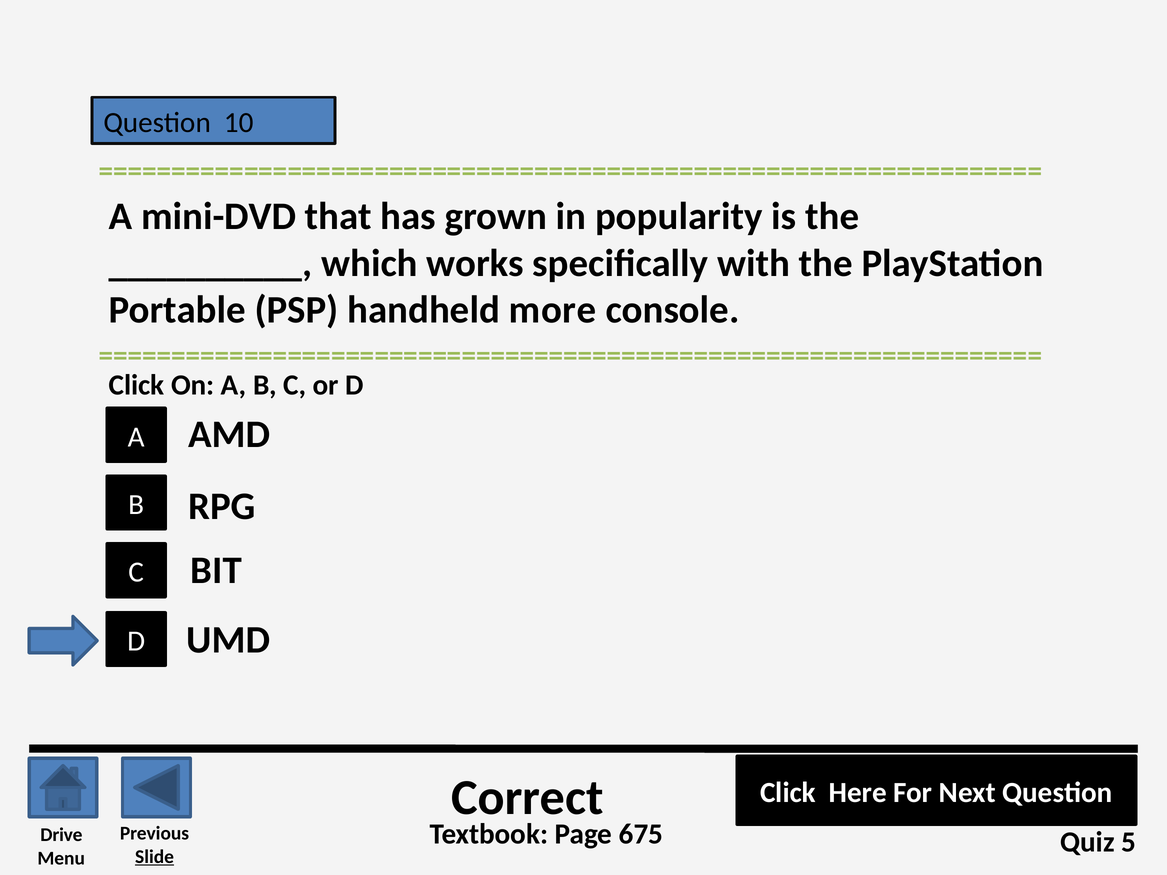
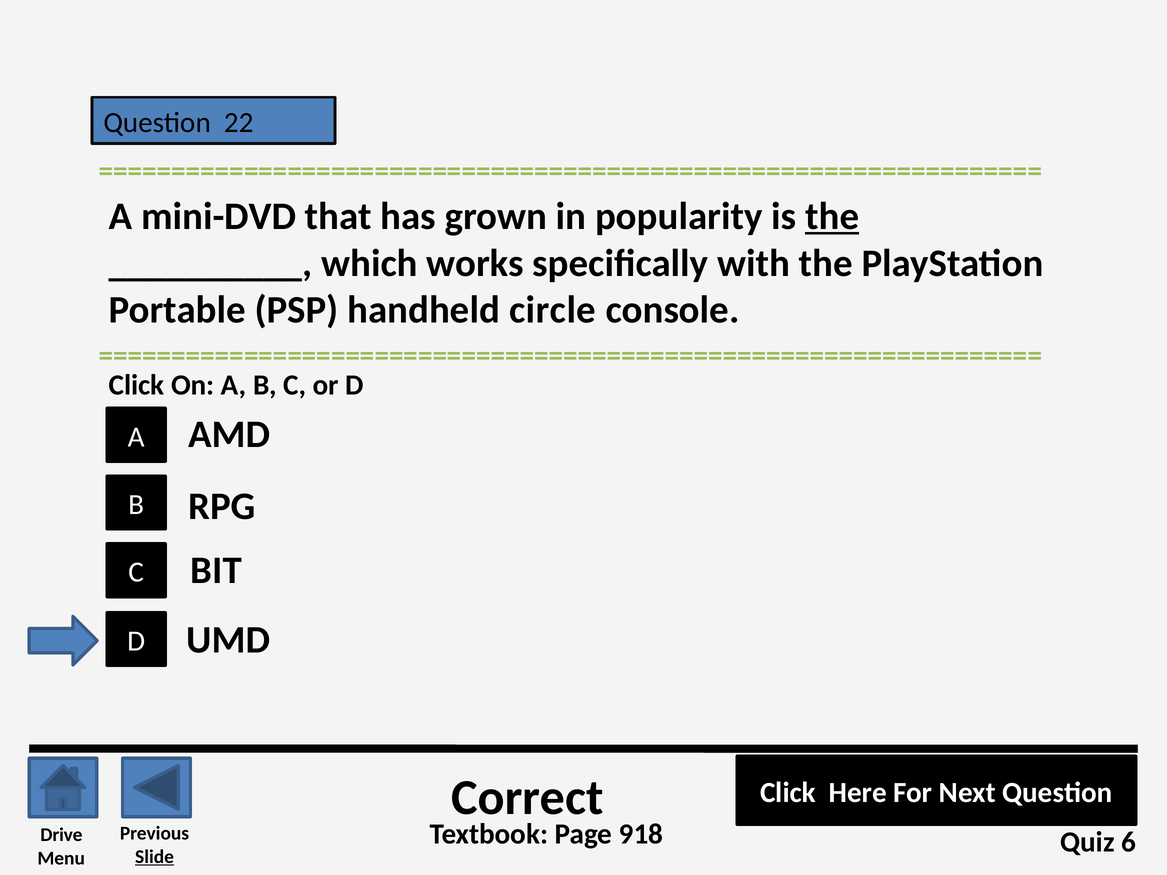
10: 10 -> 22 (239, 123)
the underline: none -> present (832, 217)
more: more -> circle (553, 310)
675: 675 -> 918 (641, 834)
5: 5 -> 6 (1129, 842)
